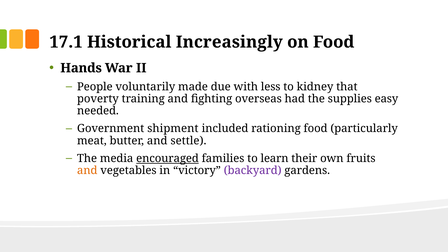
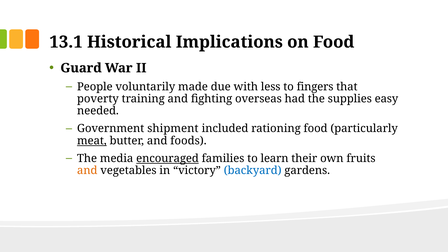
17.1: 17.1 -> 13.1 (66, 42)
Increasingly: Increasingly -> Implications (229, 42)
Hands: Hands -> Guard (81, 68)
kidney: kidney -> fingers (315, 87)
meat underline: none -> present (92, 141)
settle: settle -> foods (188, 141)
backyard colour: purple -> blue (253, 171)
